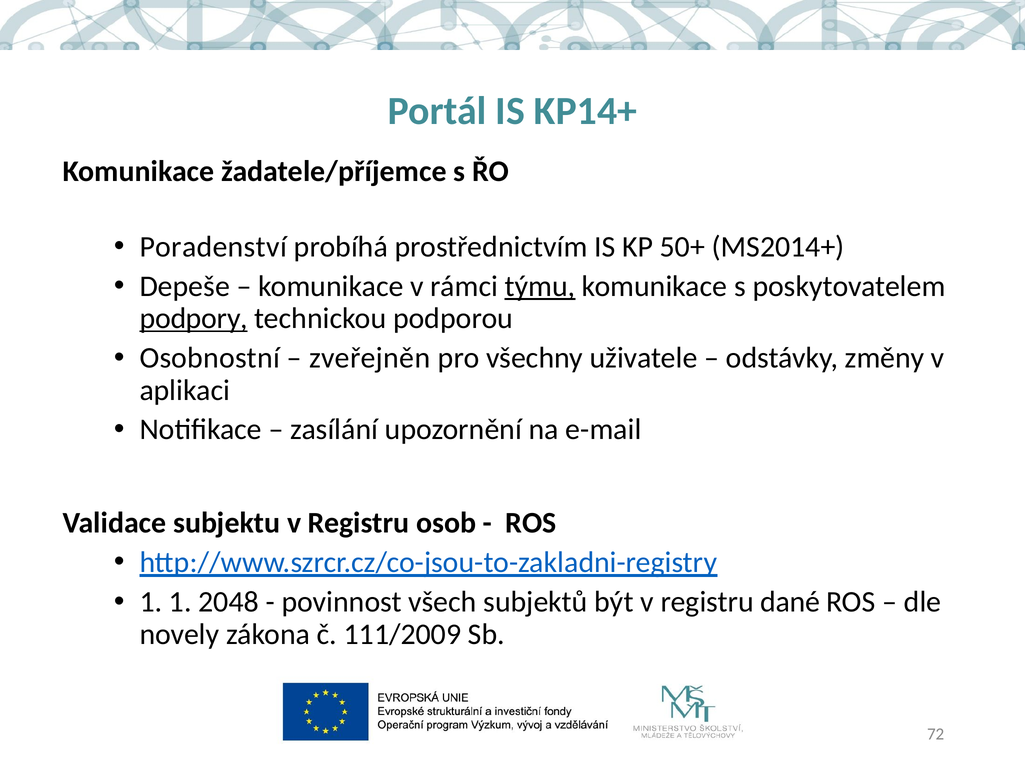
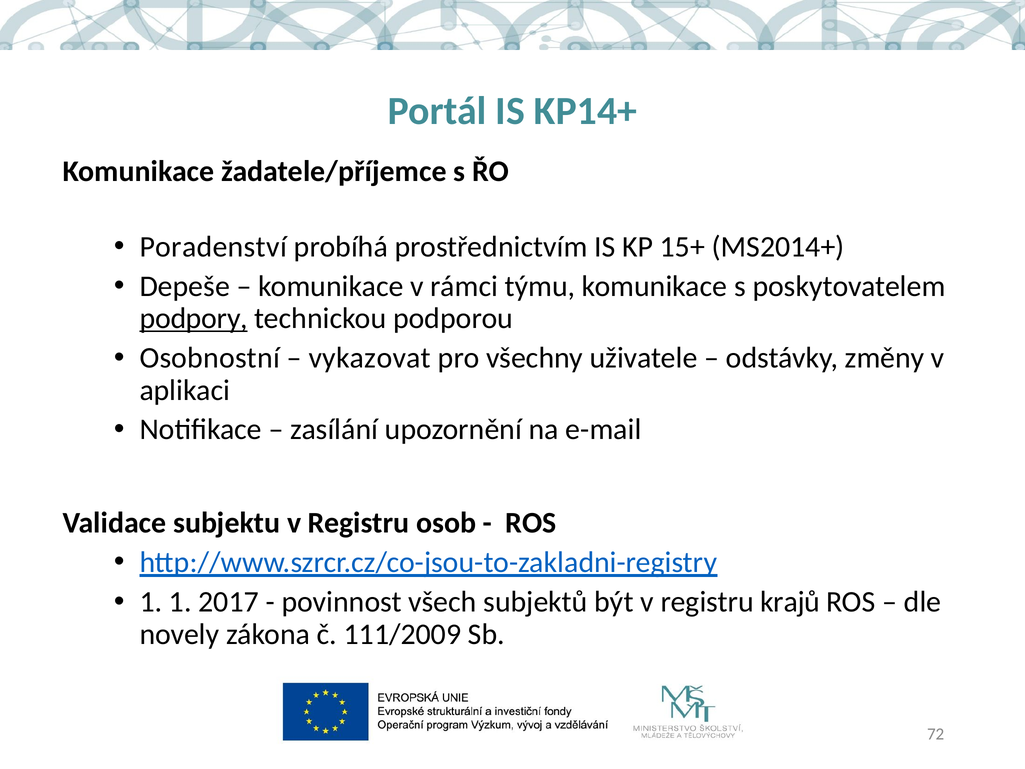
50+: 50+ -> 15+ (682, 247)
týmu underline: present -> none (540, 286)
zveřejněn: zveřejněn -> vykazovat (370, 358)
2048: 2048 -> 2017 (229, 602)
dané: dané -> krajů (790, 602)
